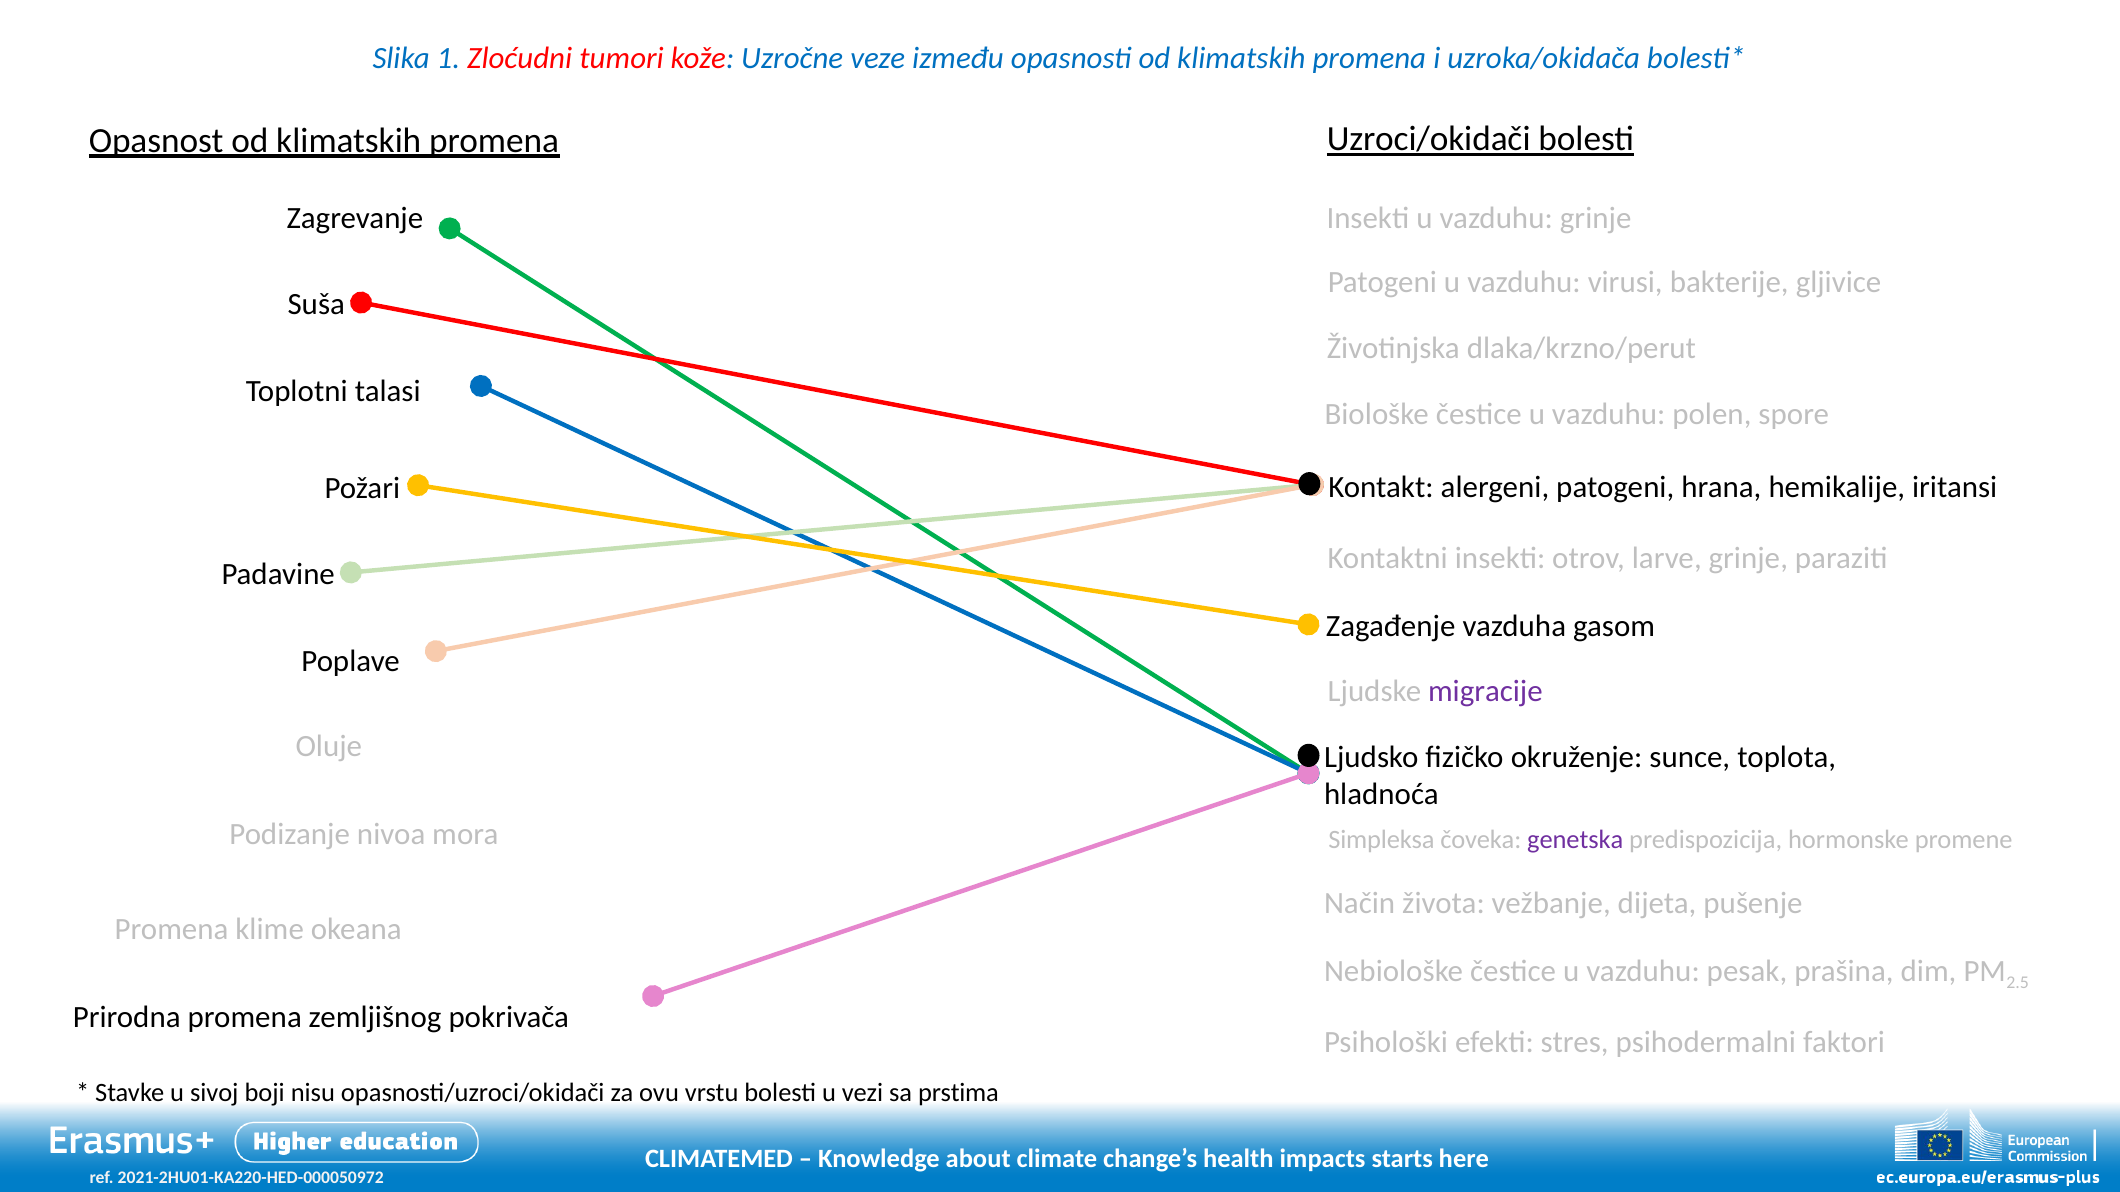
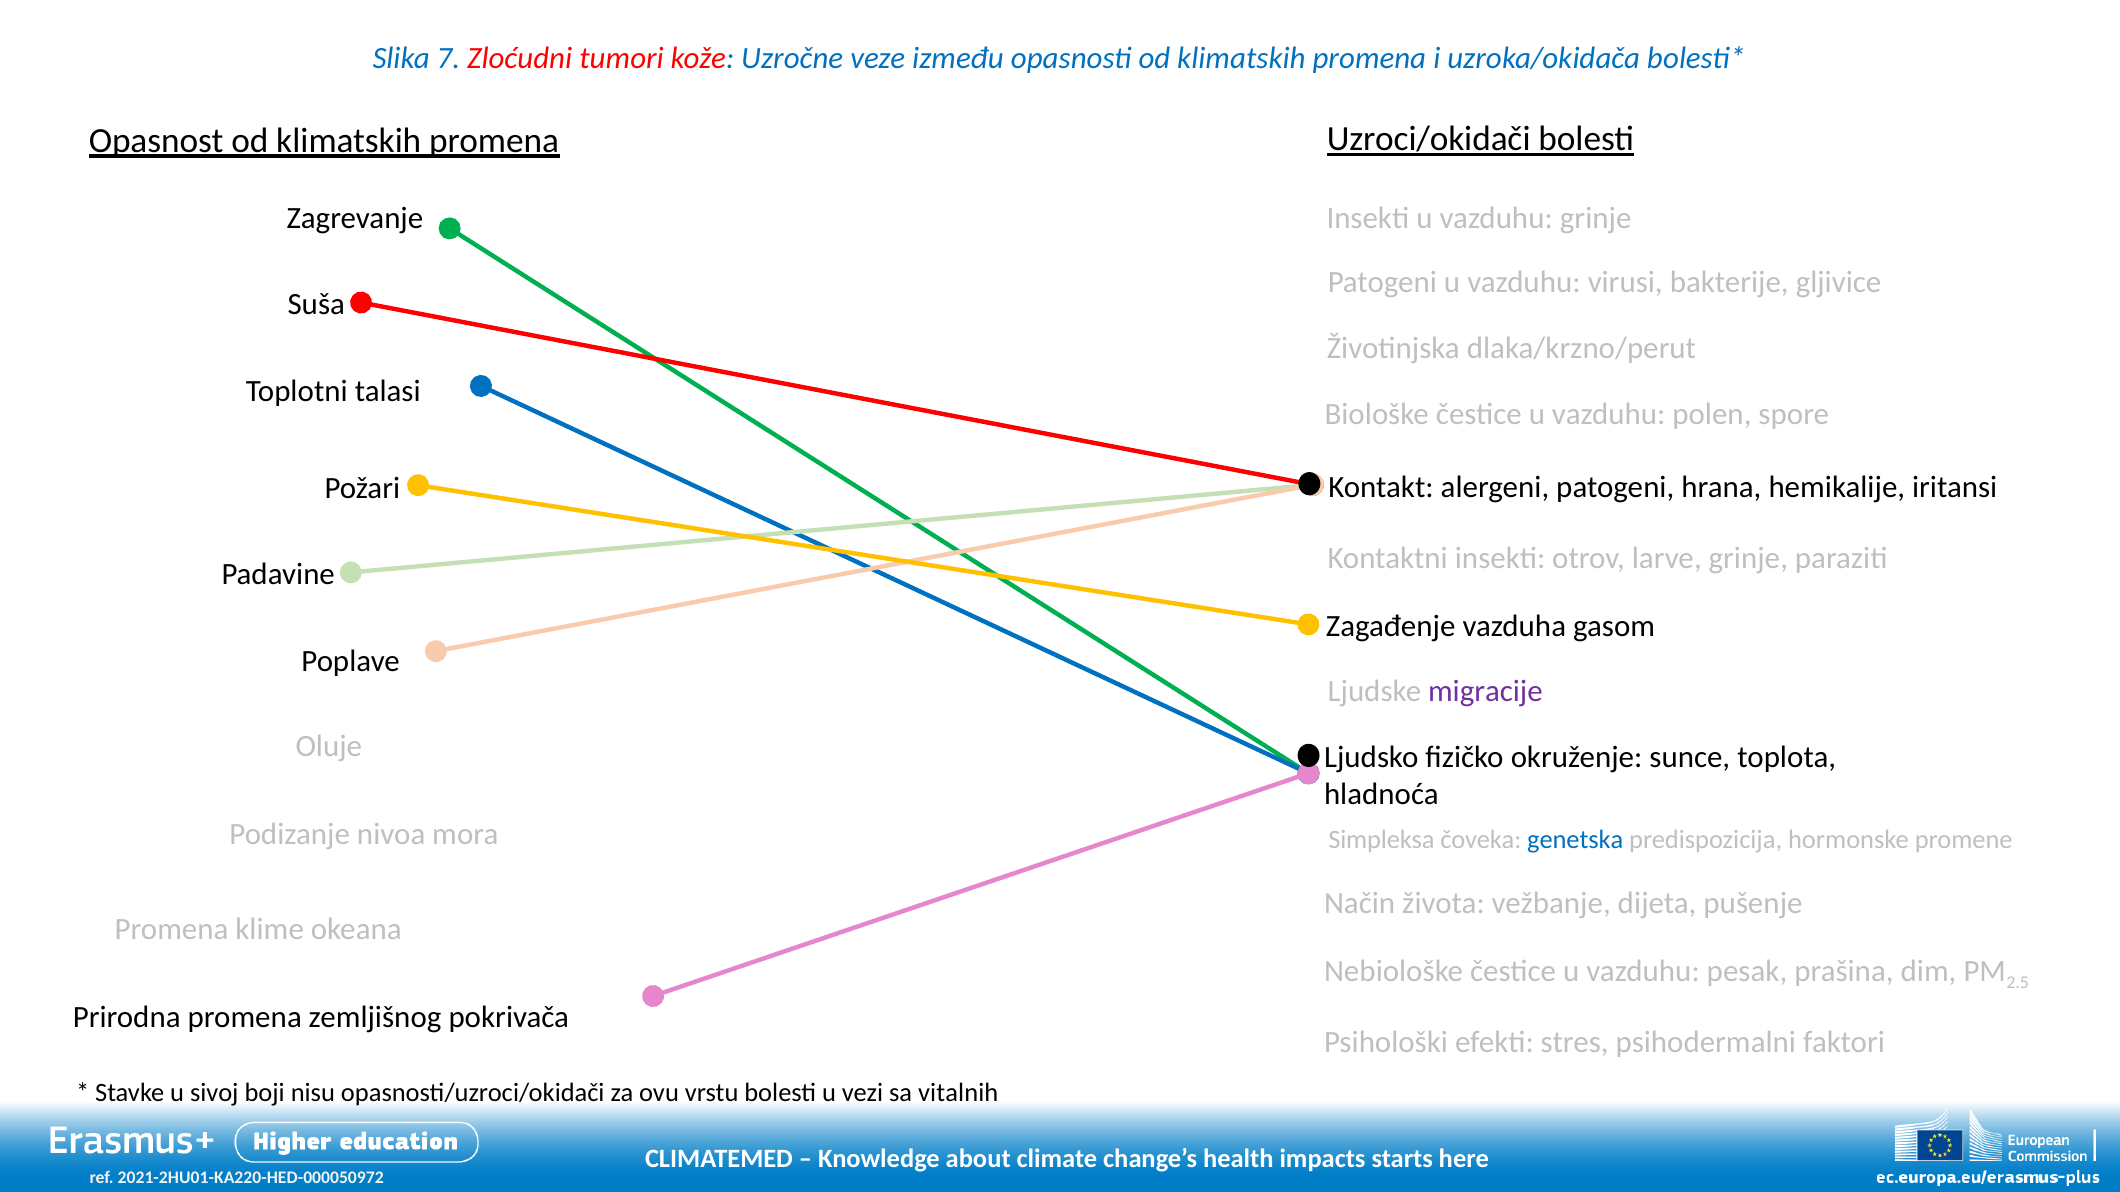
1: 1 -> 7 (448, 59)
genetska colour: purple -> blue (1575, 840)
prstima: prstima -> vitalnih (958, 1093)
